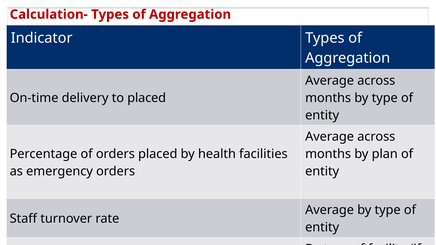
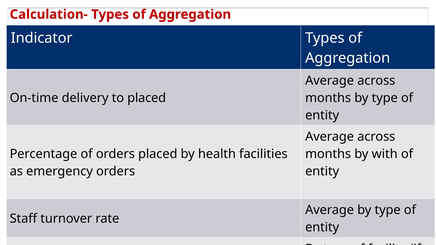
plan: plan -> with (385, 154)
